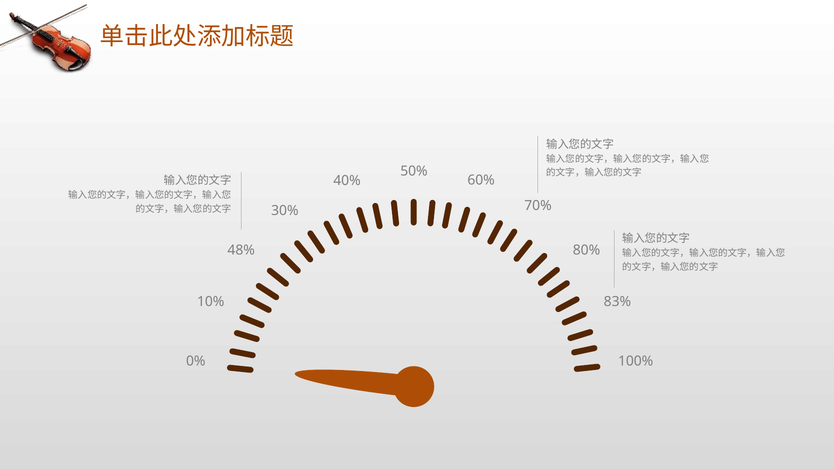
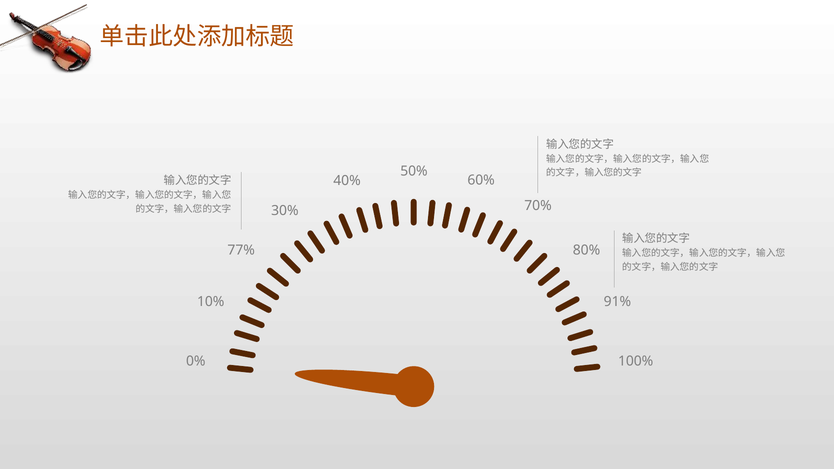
48%: 48% -> 77% (241, 250)
83%: 83% -> 91% (617, 302)
